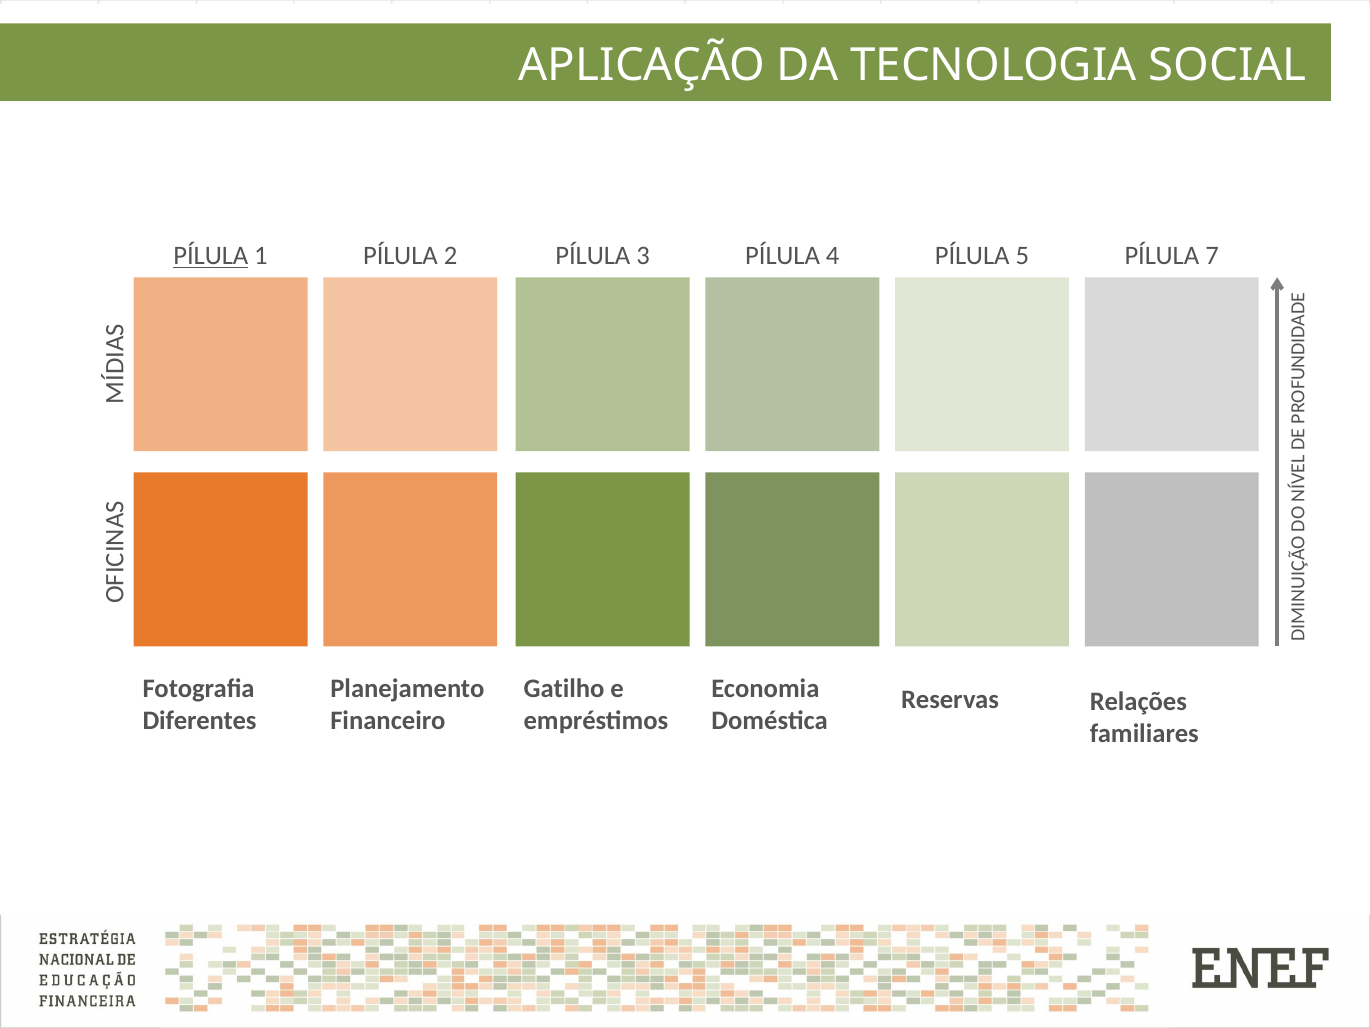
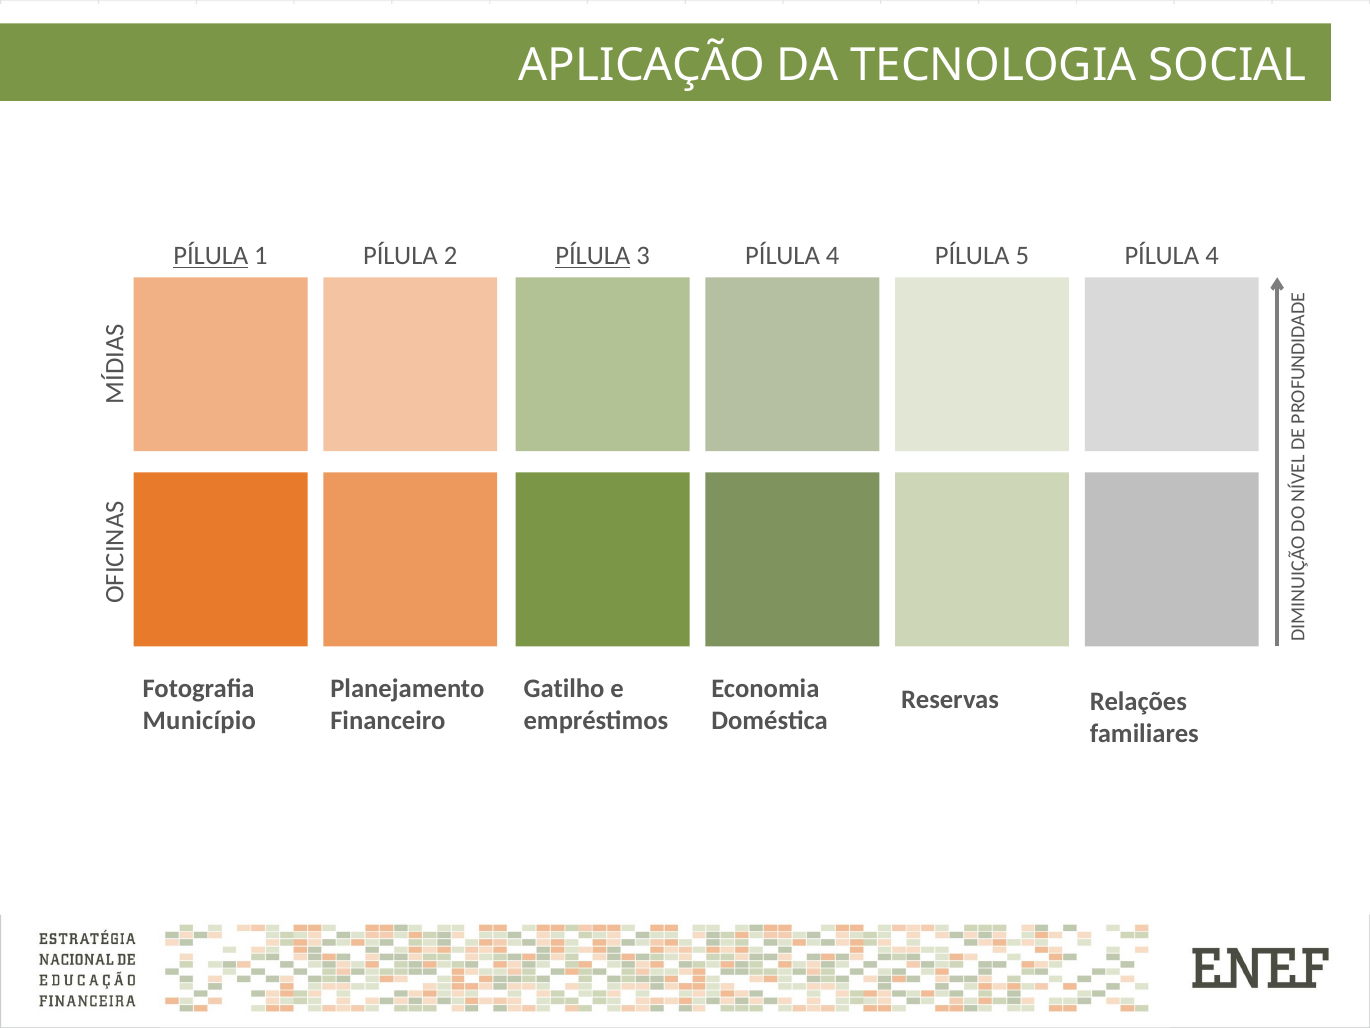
PÍLULA underline: none -> present (593, 256)
5 PÍLULA 7: 7 -> 4 (1212, 256)
Diferentes: Diferentes -> Município (199, 721)
